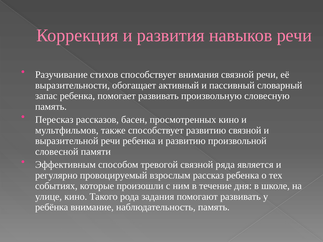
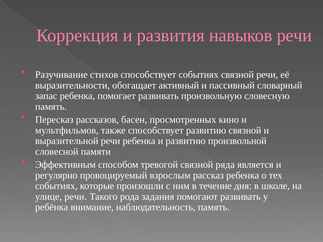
способствует внимания: внимания -> событиях (199, 75)
улице кино: кино -> речи (76, 197)
